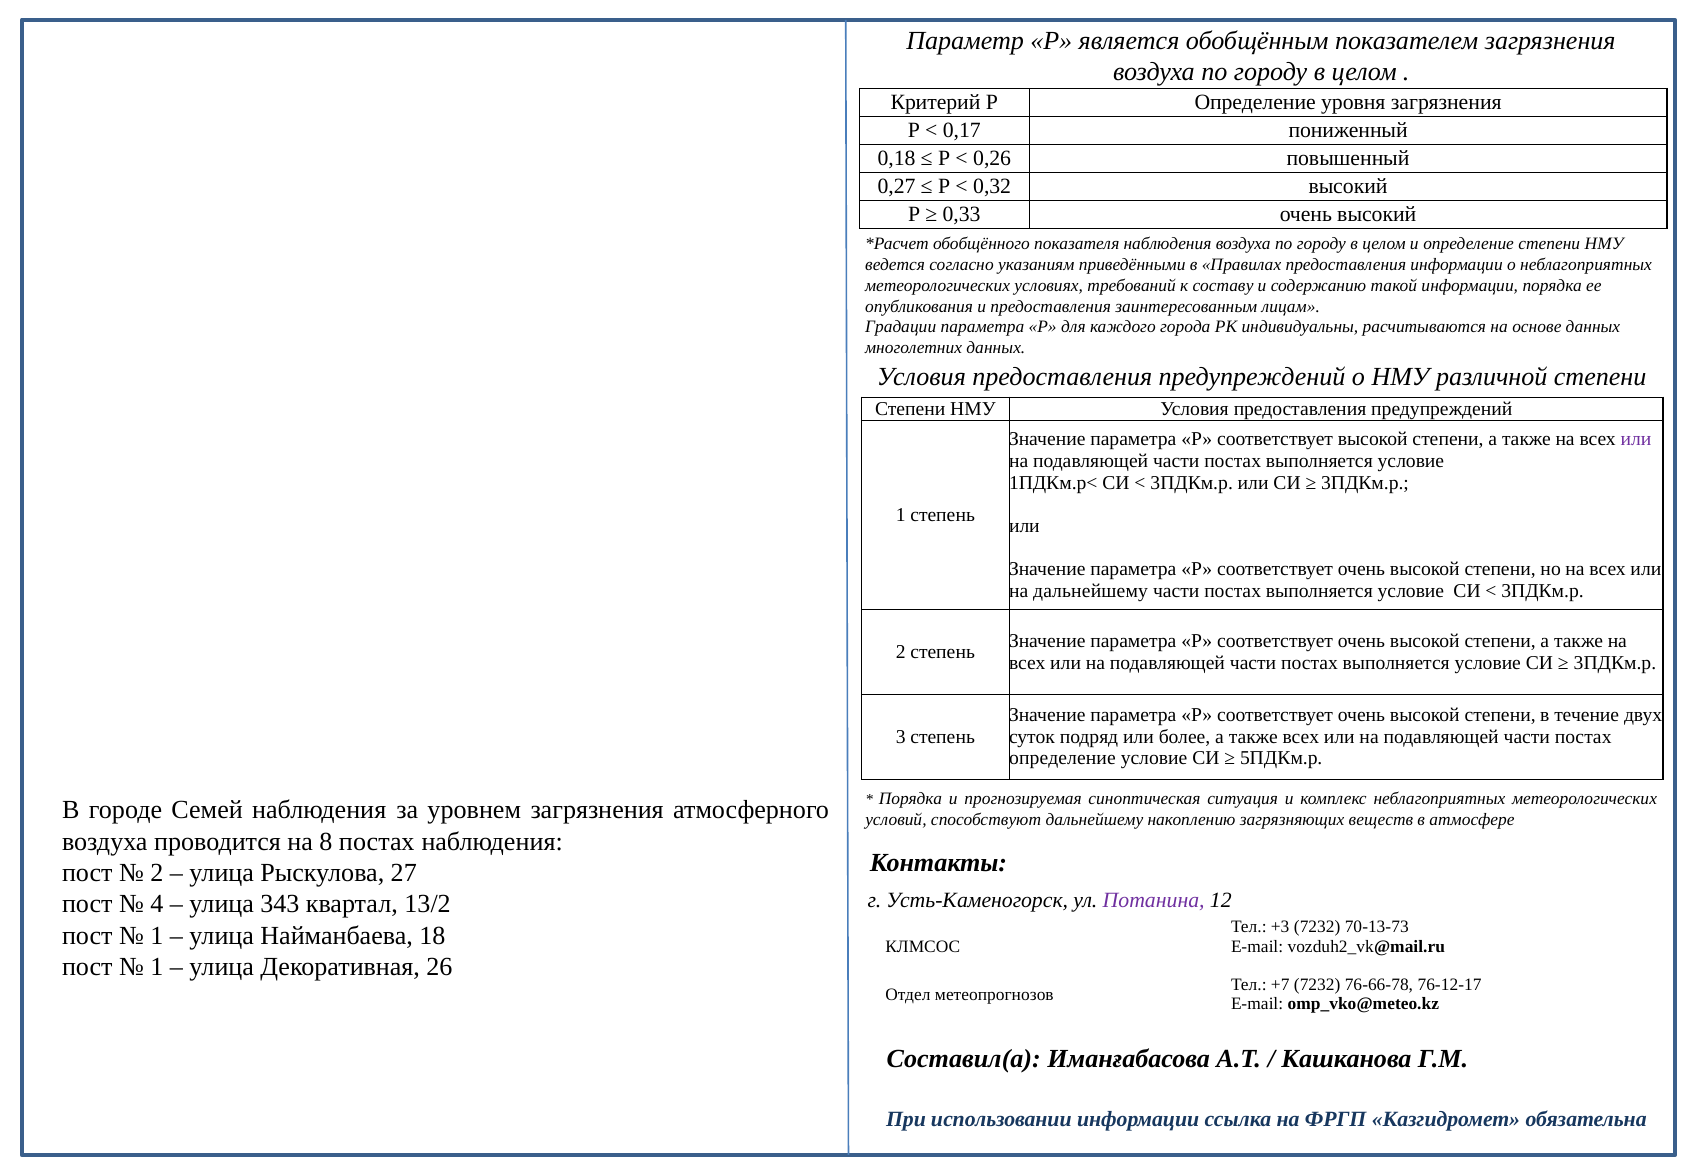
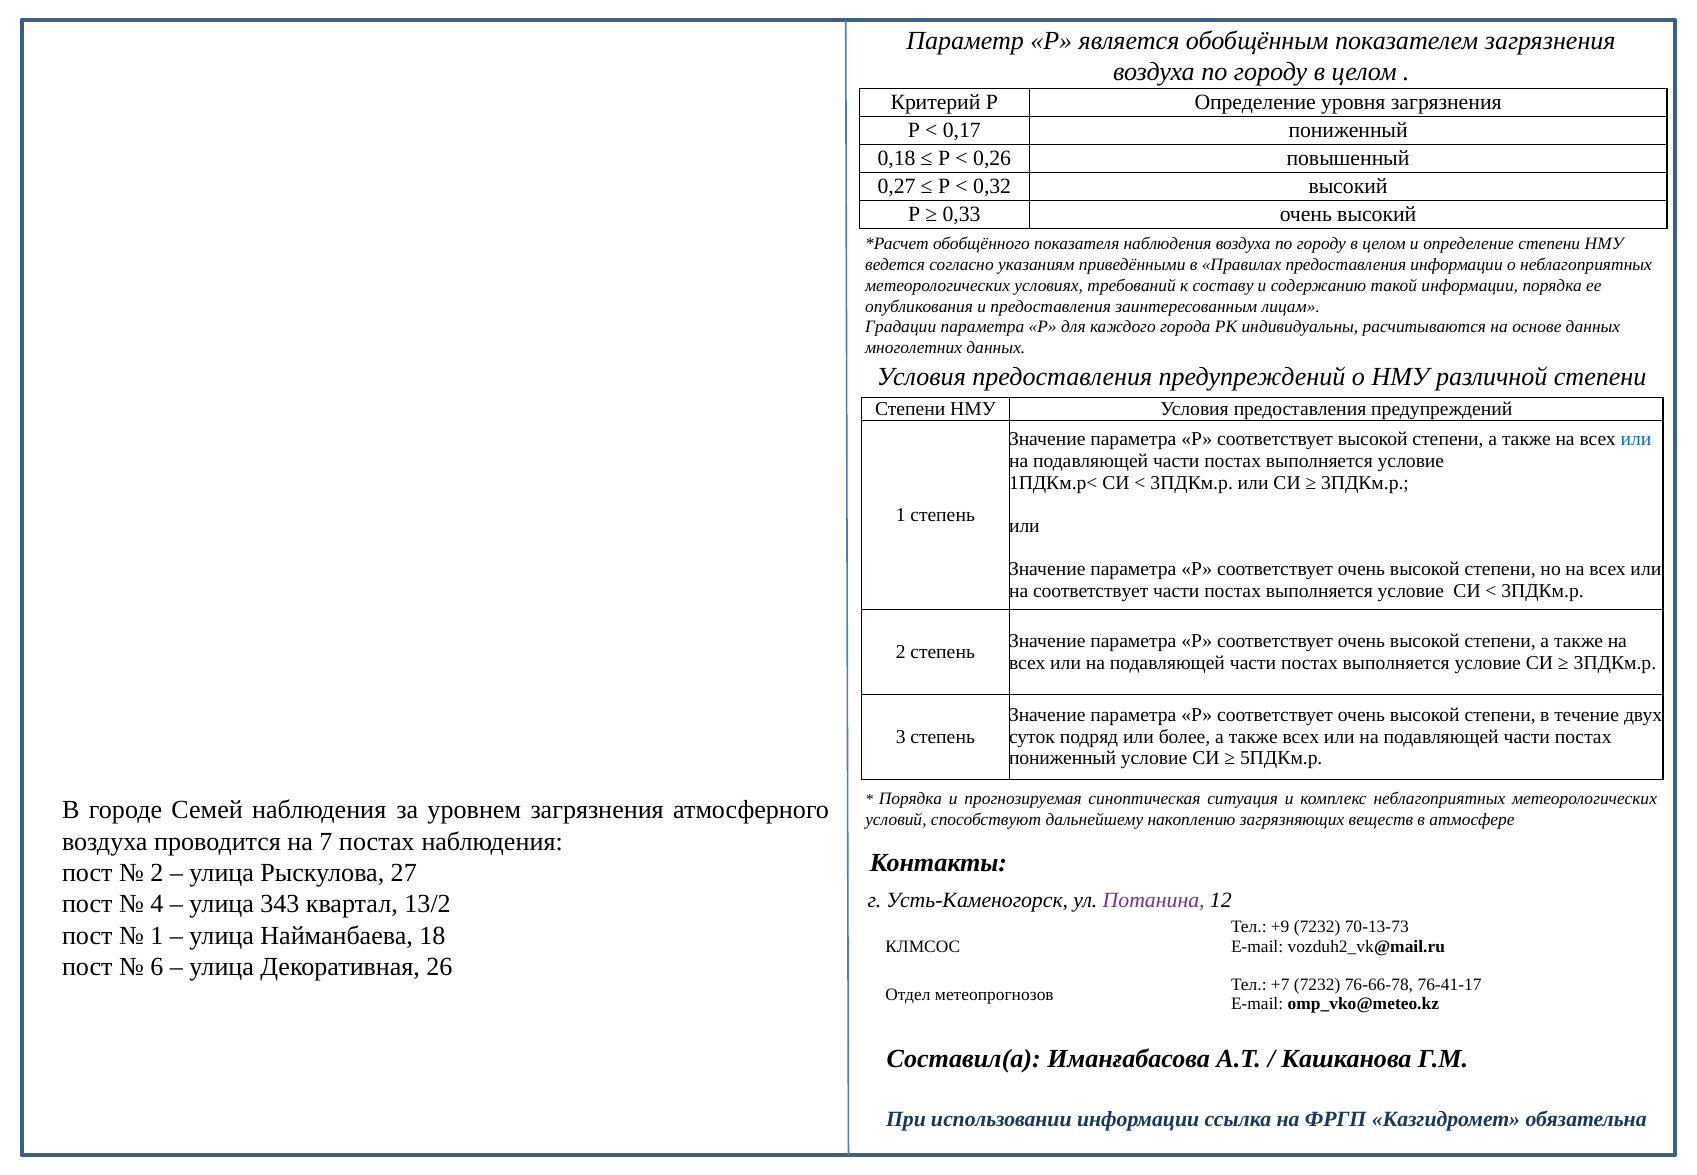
или colour: purple -> blue (1636, 439)
на дальнейшему: дальнейшему -> соответствует (1091, 591)
определение: определение -> пониженный (1063, 758)
8: 8 -> 7 (326, 842)
+3: +3 -> +9 (1280, 927)
1: 1 -> 6 (157, 967)
76-12-17: 76-12-17 -> 76-41-17 (1450, 984)
